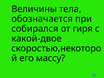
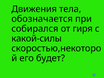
Величины: Величины -> Движения (34, 9)
какой-двое: какой-двое -> какой-силы (37, 39)
массу: массу -> будет (50, 58)
